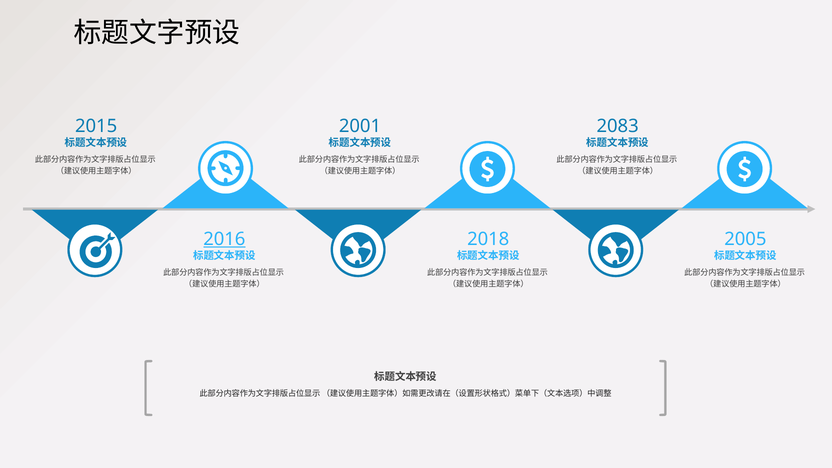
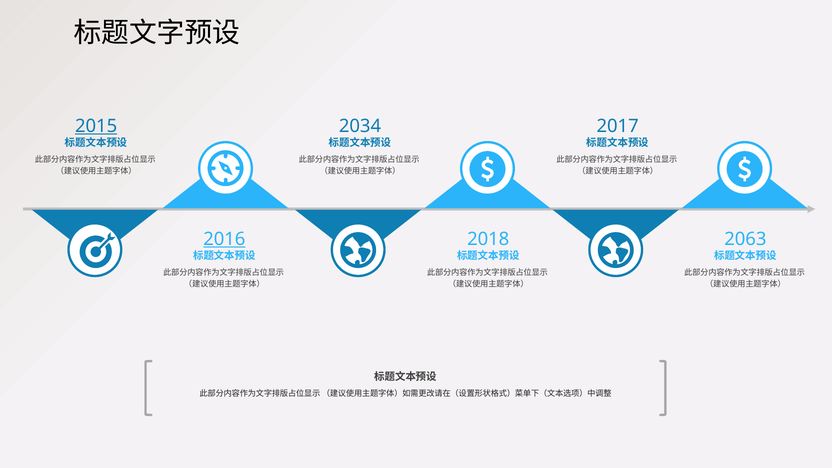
2015 underline: none -> present (96, 126)
2001: 2001 -> 2034 (360, 126)
2083: 2083 -> 2017 (618, 126)
2005: 2005 -> 2063 (745, 239)
